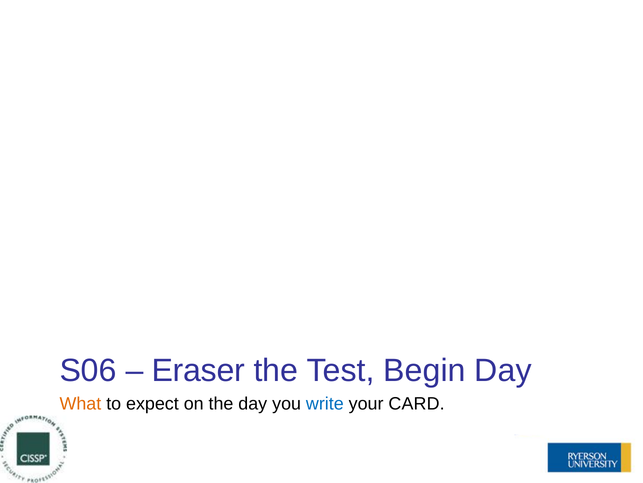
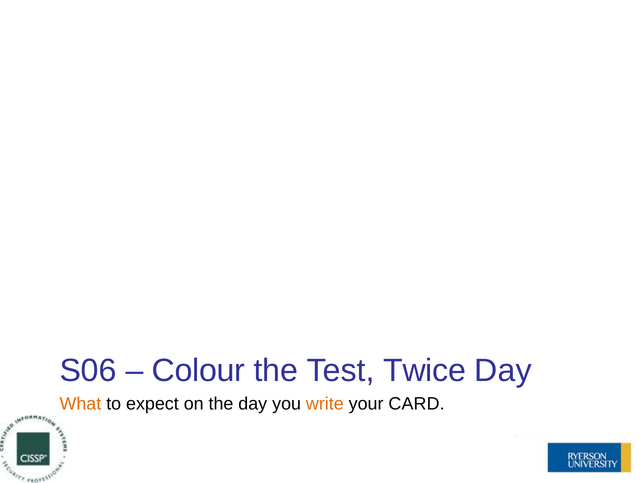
Eraser: Eraser -> Colour (198, 370)
Begin: Begin -> Twice (425, 370)
write colour: blue -> orange (325, 403)
